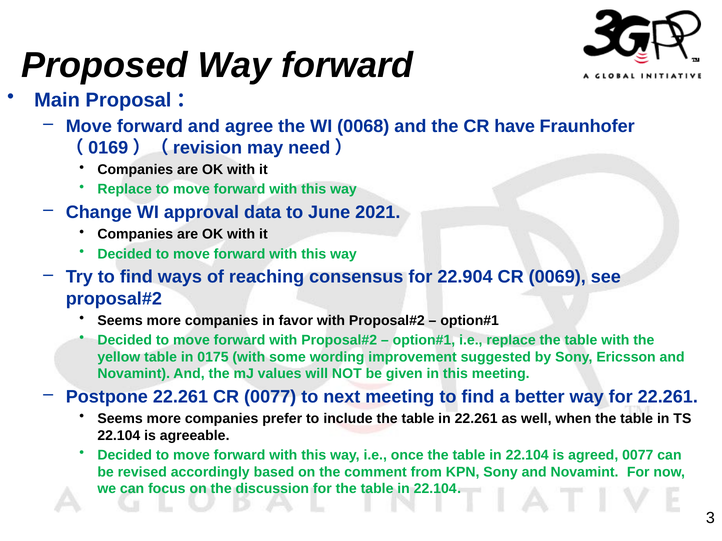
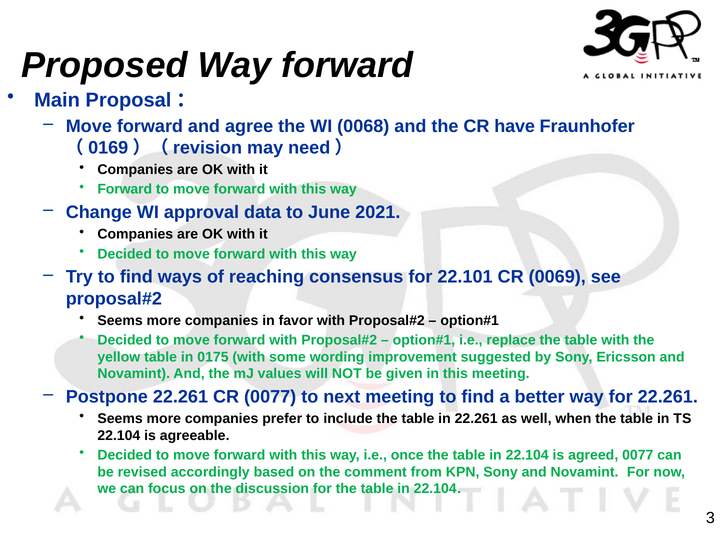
Replace: Replace -> Forward (125, 190)
22.904: 22.904 -> 22.101 (465, 277)
